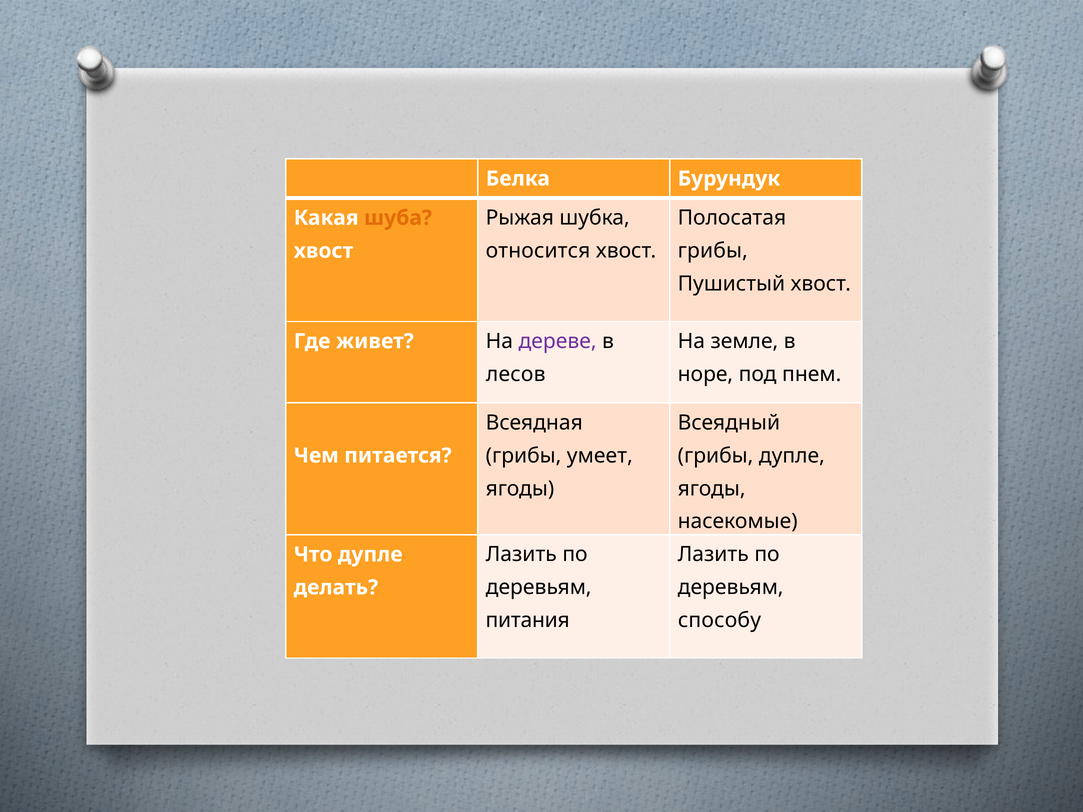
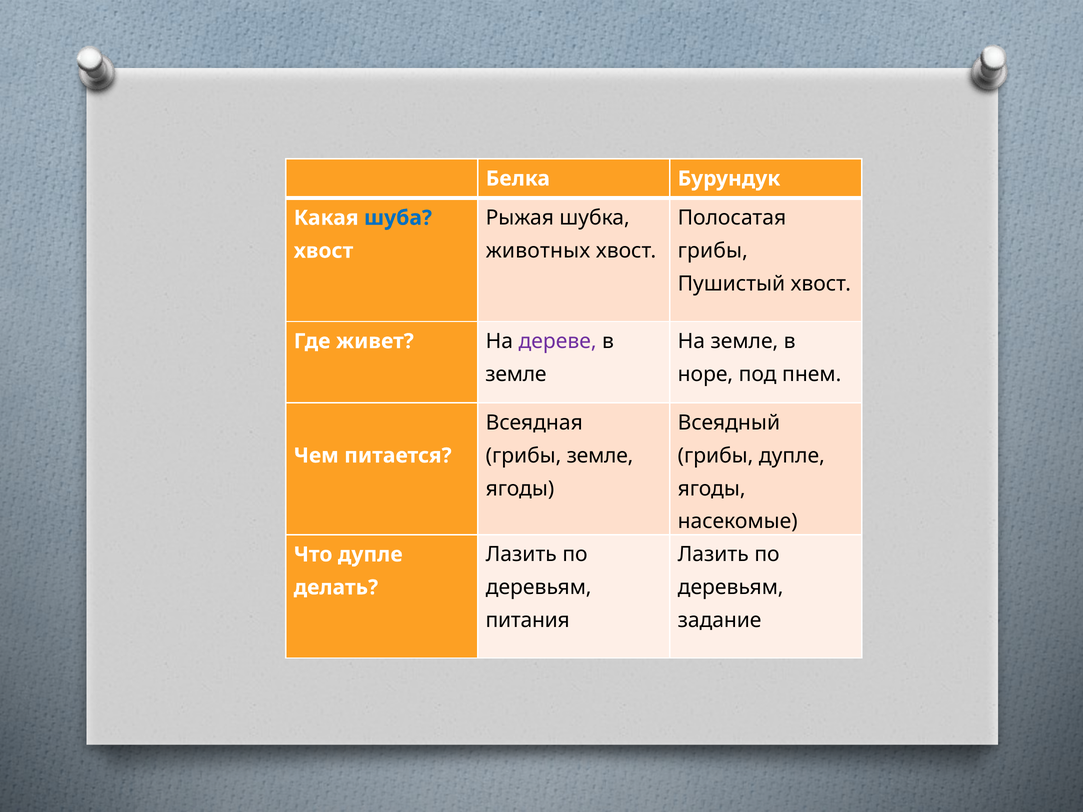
шуба colour: orange -> blue (398, 218)
относится: относится -> животных (538, 251)
лесов: лесов -> земле (516, 374)
грибы умеет: умеет -> земле (600, 456)
способу: способу -> задание (720, 621)
